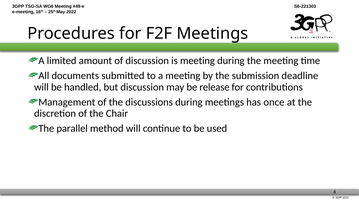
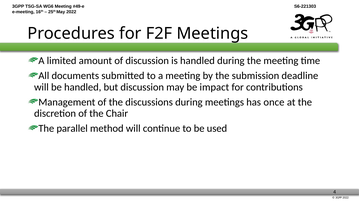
is meeting: meeting -> handled (197, 61)
release: release -> impact (214, 87)
